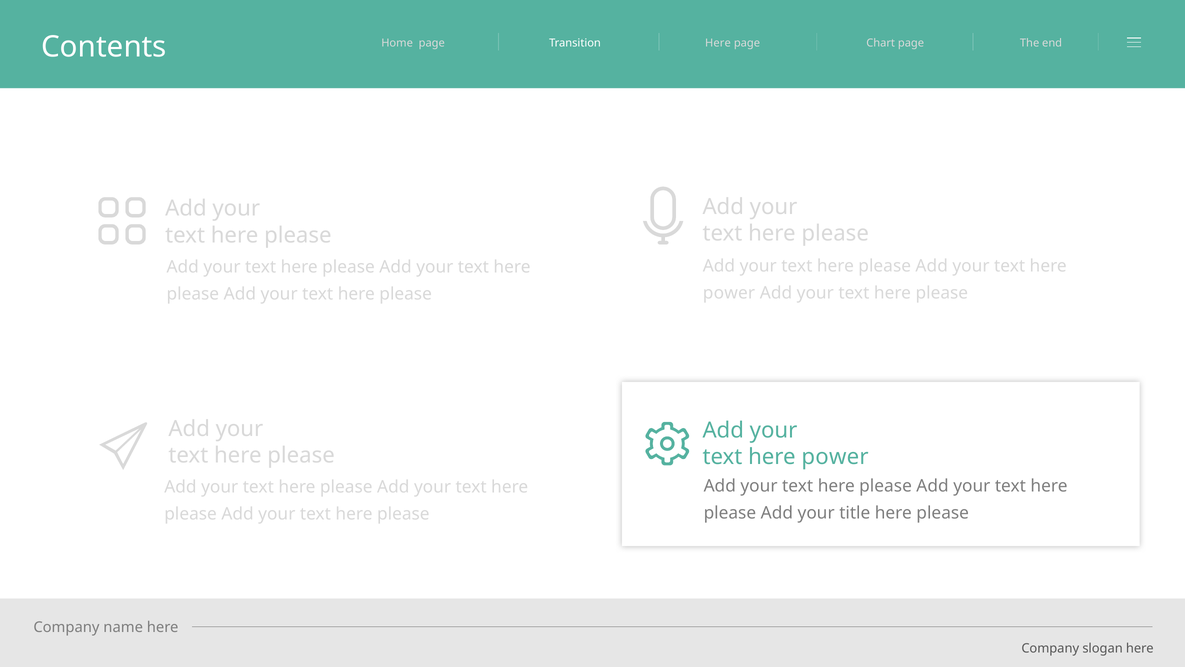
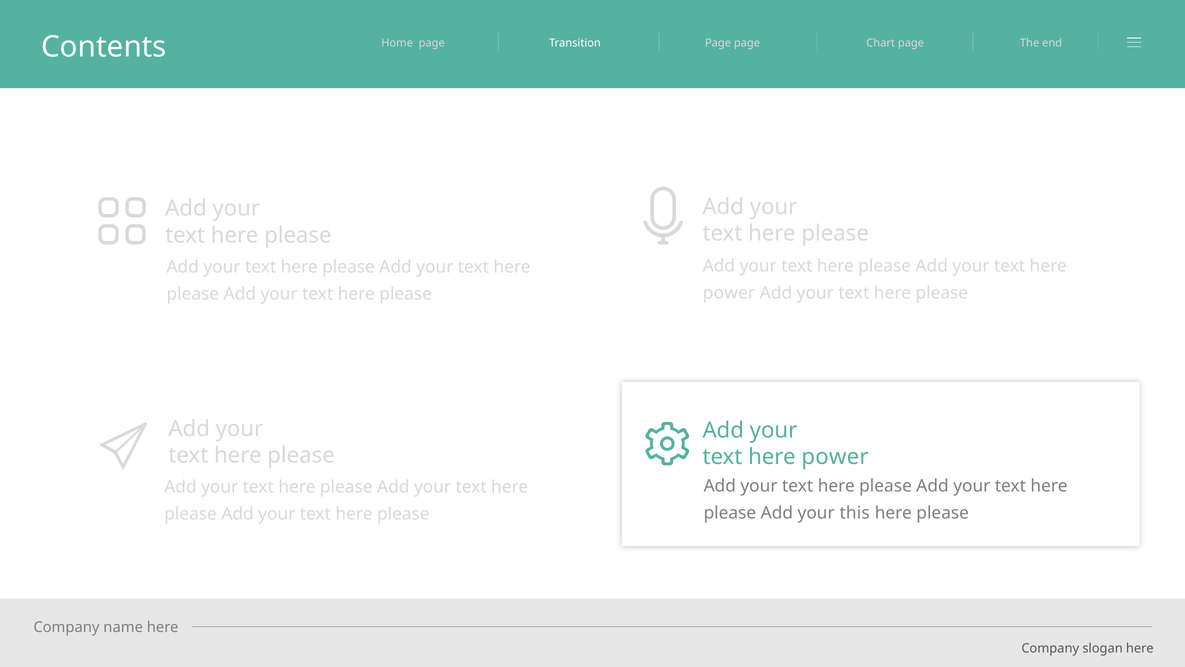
Transition Here: Here -> Page (718, 43)
title: title -> this (855, 513)
